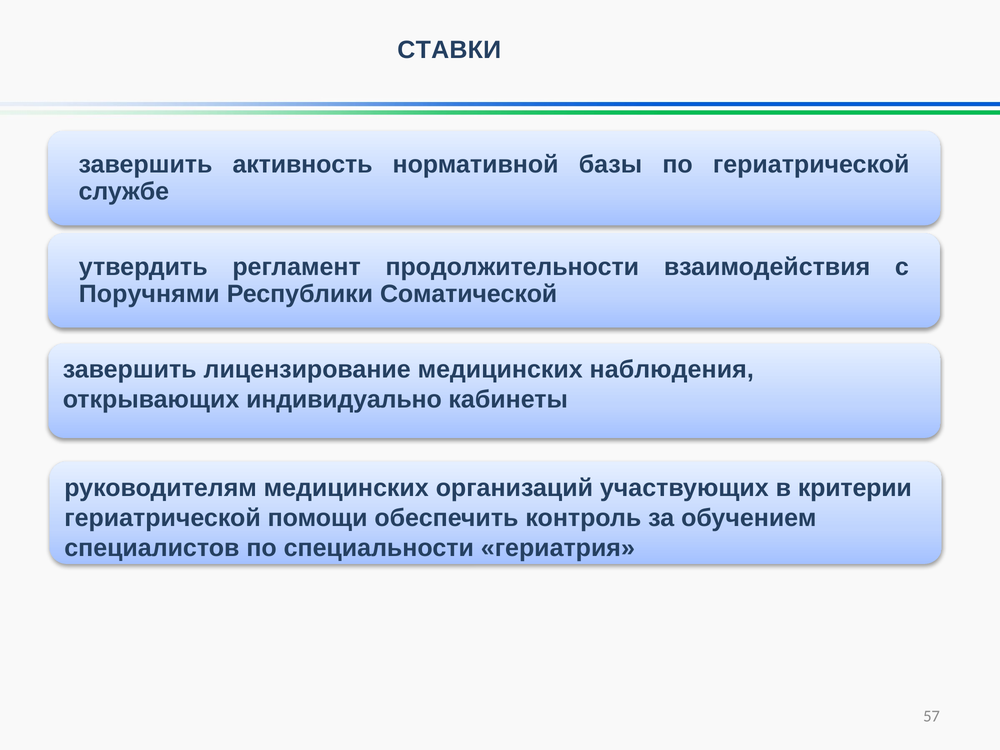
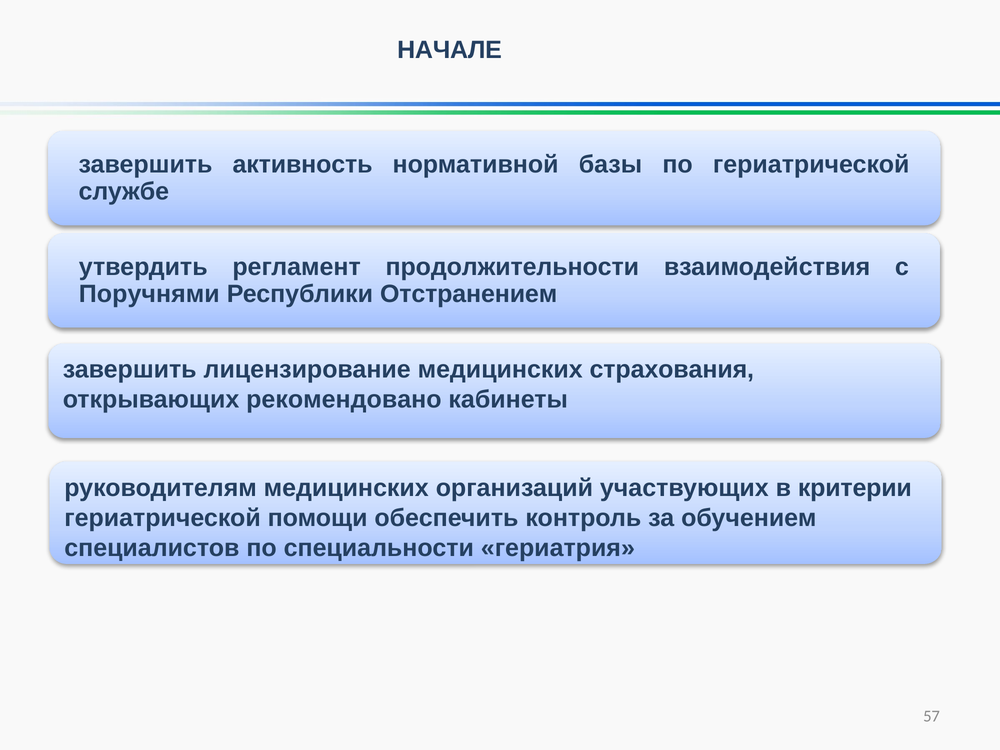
СТАВКИ: СТАВКИ -> НАЧАЛЕ (449, 50)
Соматической: Соматической -> Отстранением (469, 294)
наблюдения: наблюдения -> страхования (672, 370)
индивидуально: индивидуально -> рекомендовано (344, 400)
